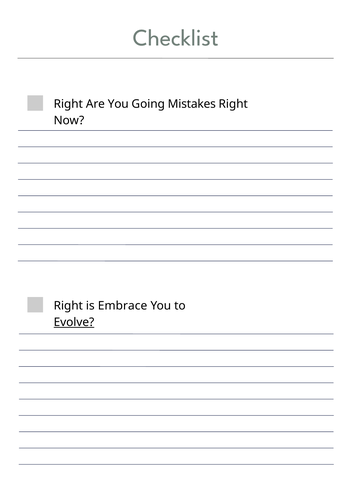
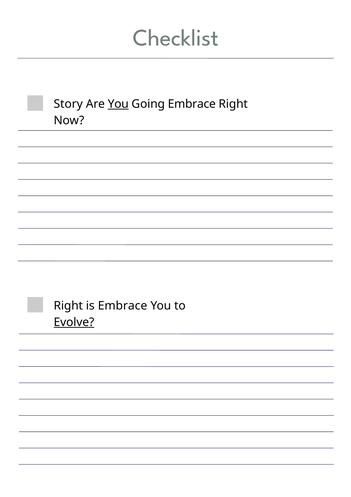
Right: Right -> Story (68, 104)
You underline: none -> present (118, 104)
Going Mistakes: Mistakes -> Embrace (192, 104)
